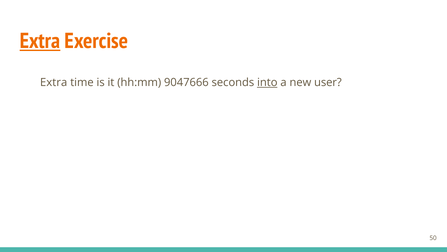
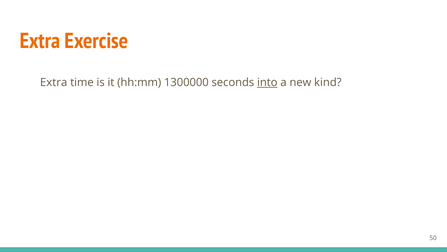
Extra underline: present -> none (40, 41)
9047666: 9047666 -> 1300000 (186, 82)
user: user -> kind (328, 82)
